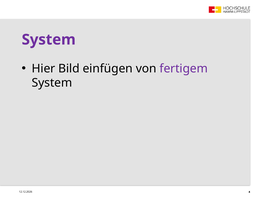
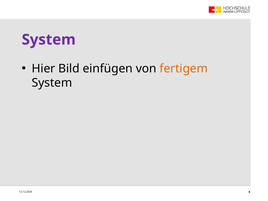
fertigem colour: purple -> orange (184, 69)
